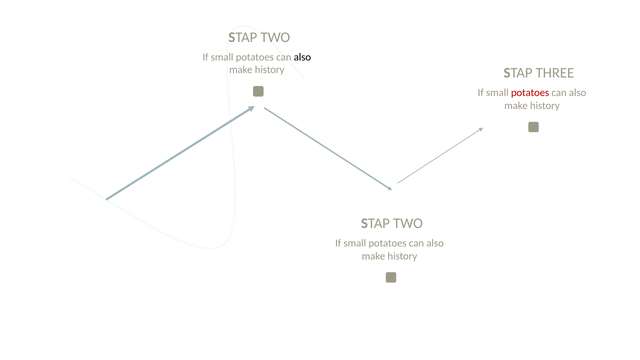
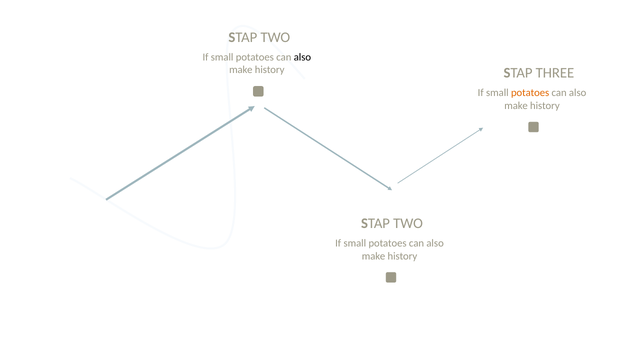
potatoes colour: red -> orange (530, 93)
